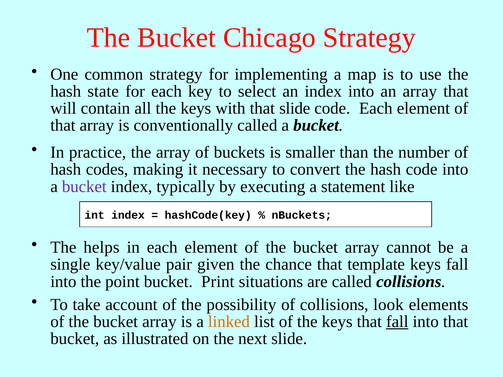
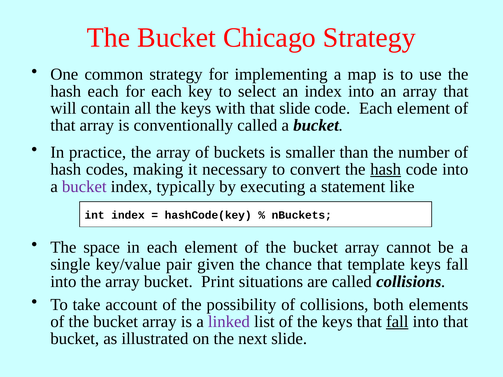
hash state: state -> each (103, 91)
hash underline: none -> present (386, 170)
helps: helps -> space (102, 247)
into the point: point -> array (122, 282)
look: look -> both (388, 305)
linked colour: orange -> purple (229, 322)
